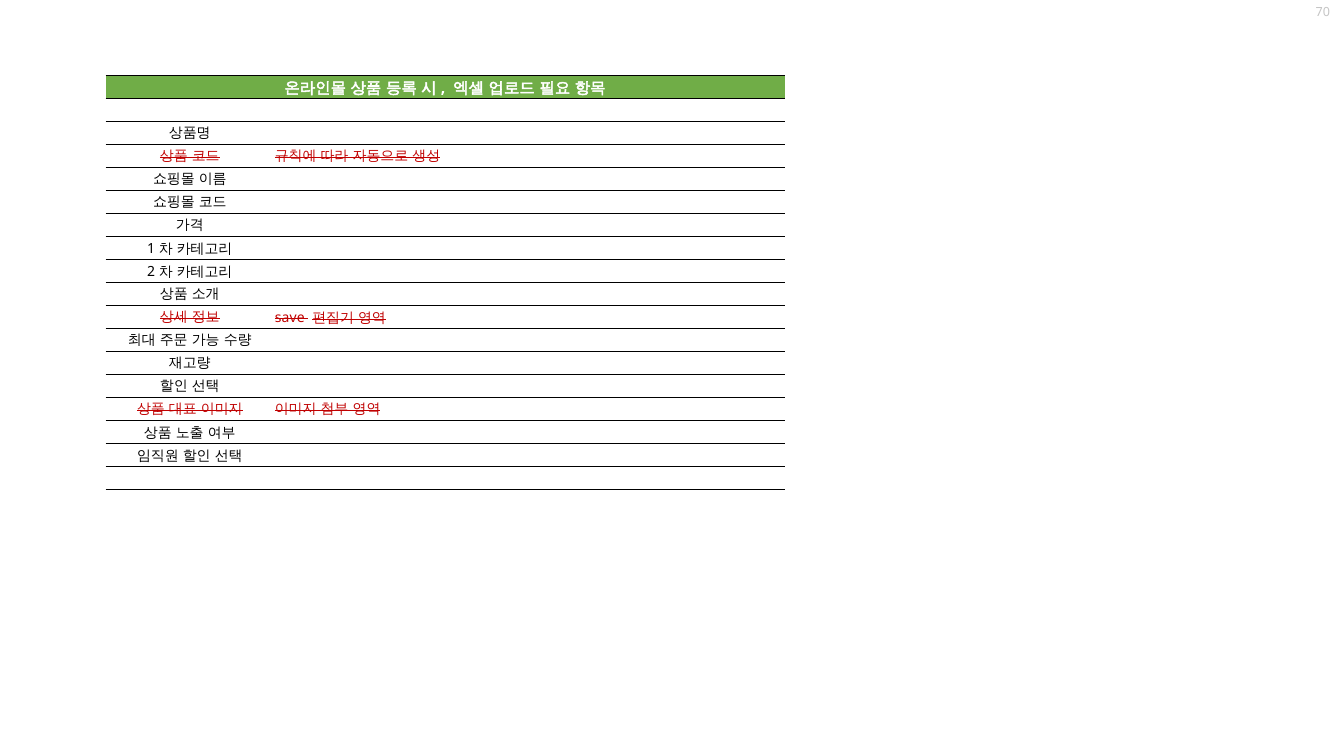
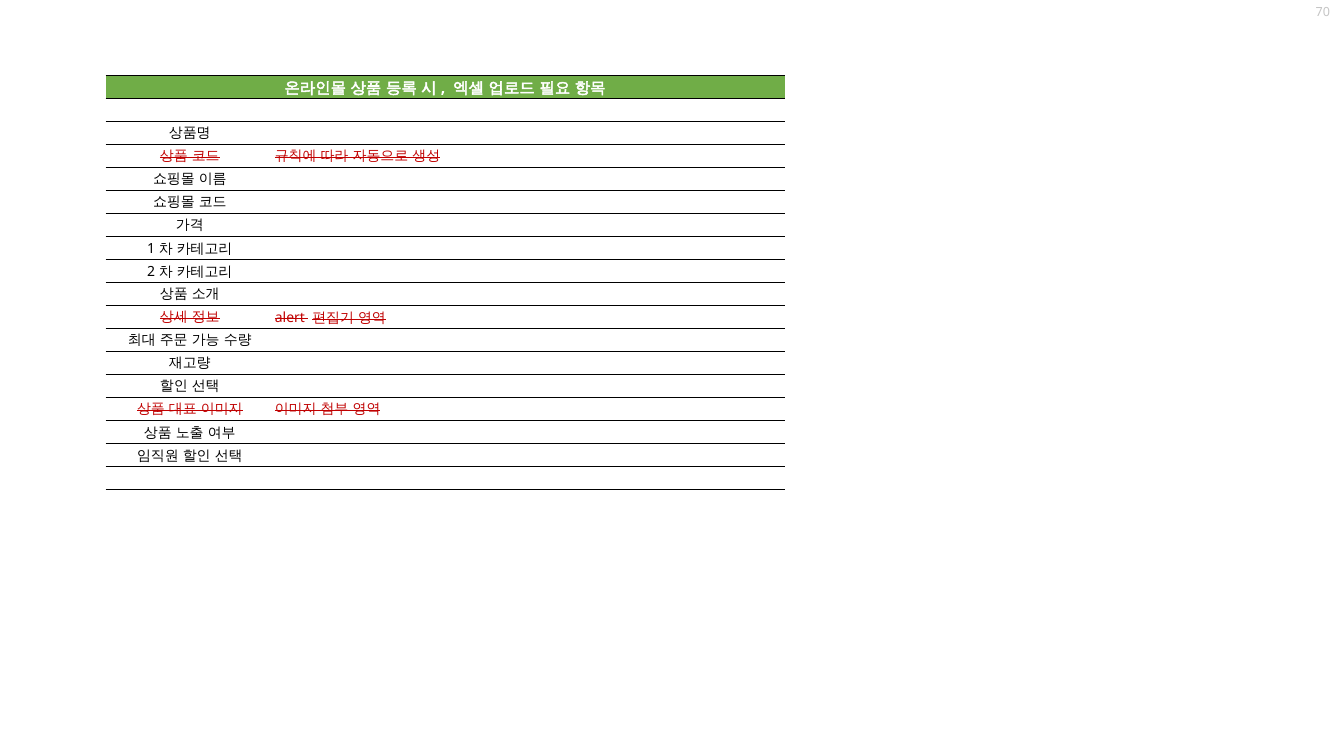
save: save -> alert (290, 318)
